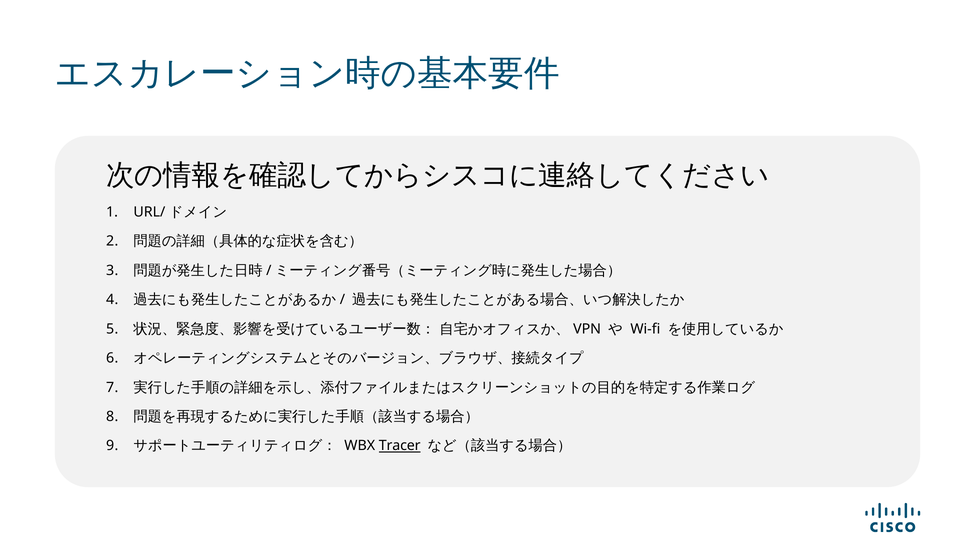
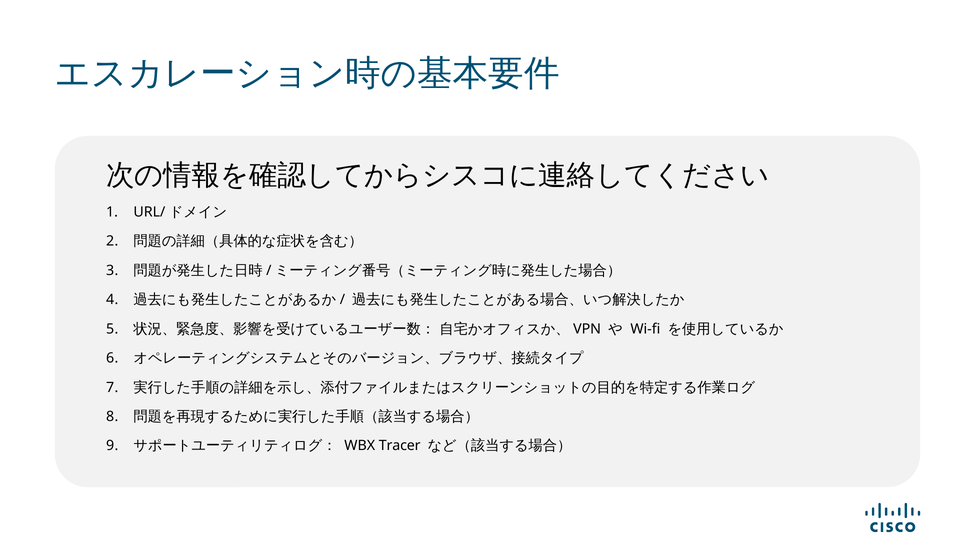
Tracer underline: present -> none (400, 446)
